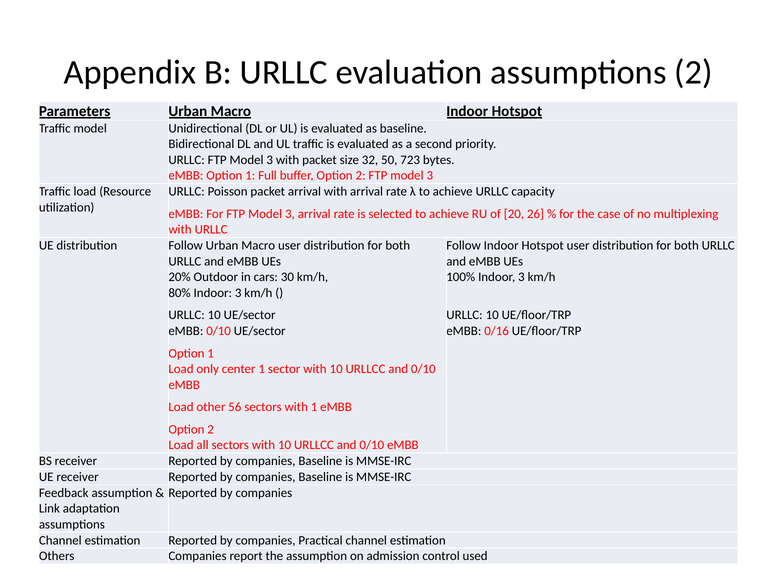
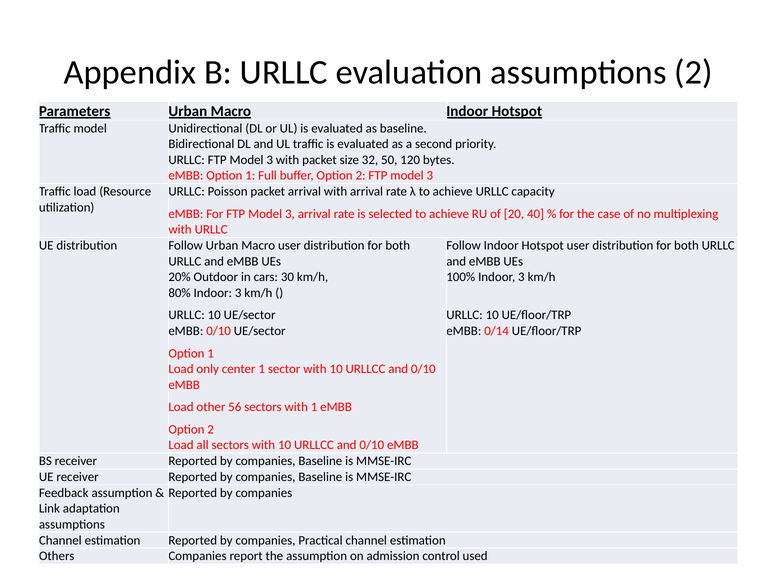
723: 723 -> 120 (410, 160)
26: 26 -> 40 (536, 214)
0/16: 0/16 -> 0/14 (497, 331)
